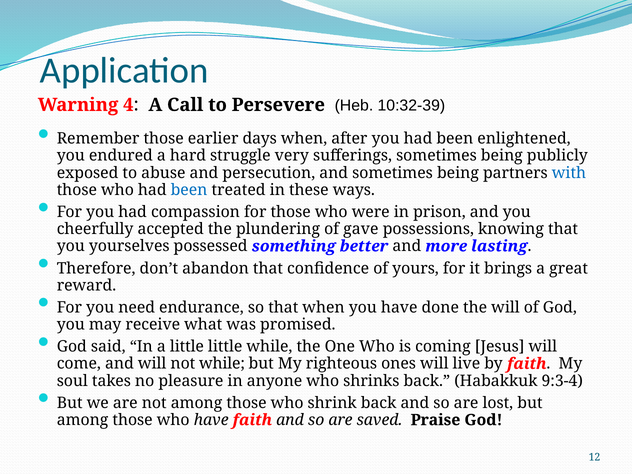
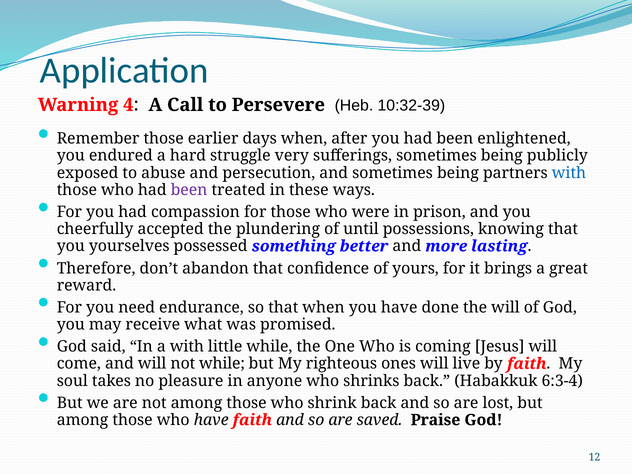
been colour: blue -> purple (189, 190)
gave: gave -> until (361, 229)
a little: little -> with (187, 347)
9:3-4: 9:3-4 -> 6:3-4 (562, 381)
